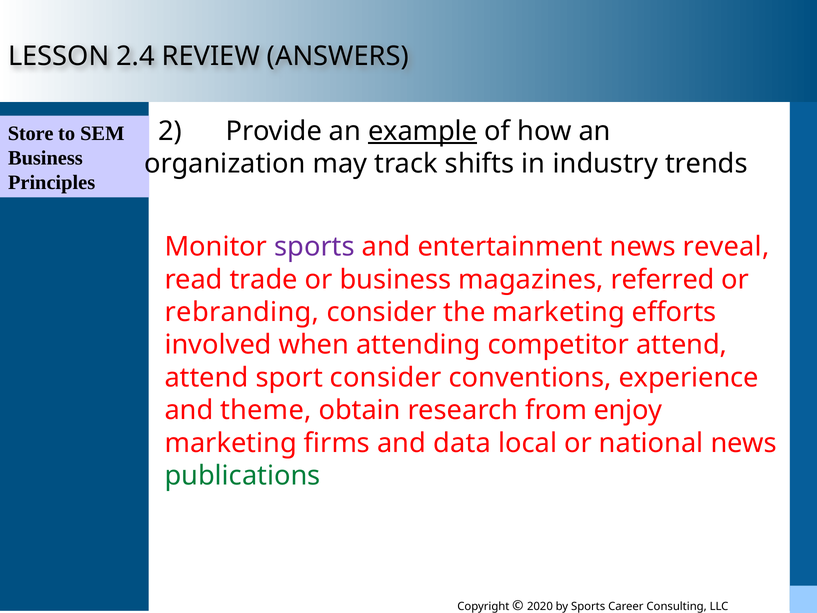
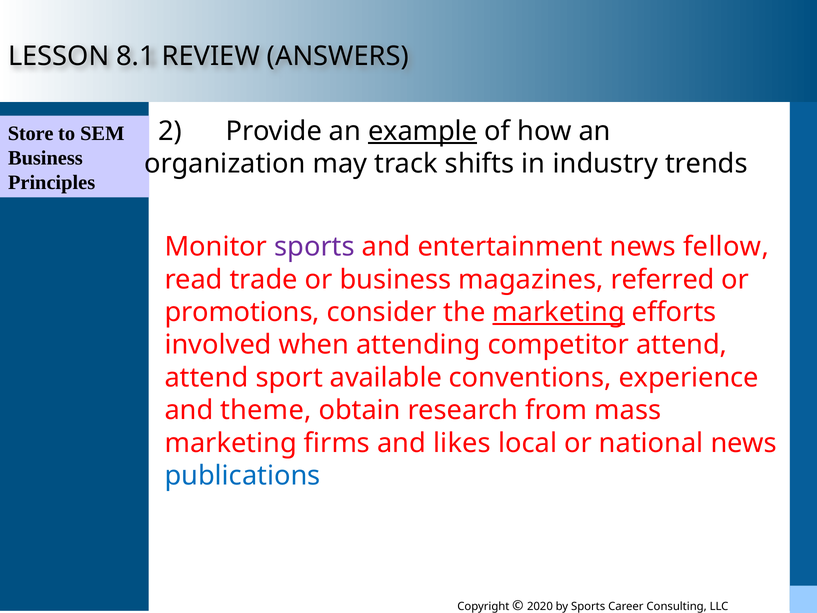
2.4: 2.4 -> 8.1 (136, 56)
reveal: reveal -> fellow (726, 247)
rebranding: rebranding -> promotions (242, 312)
marketing underline: none -> present (559, 312)
sport consider: consider -> available (386, 378)
enjoy: enjoy -> mass (628, 410)
data: data -> likes (462, 443)
publications colour: green -> blue (243, 476)
